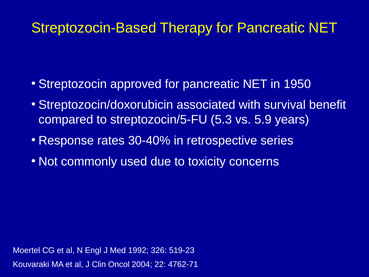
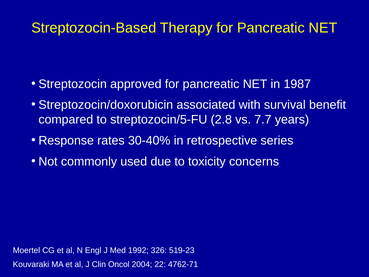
1950: 1950 -> 1987 (297, 84)
5.3: 5.3 -> 2.8 (221, 120)
5.9: 5.9 -> 7.7 (263, 120)
